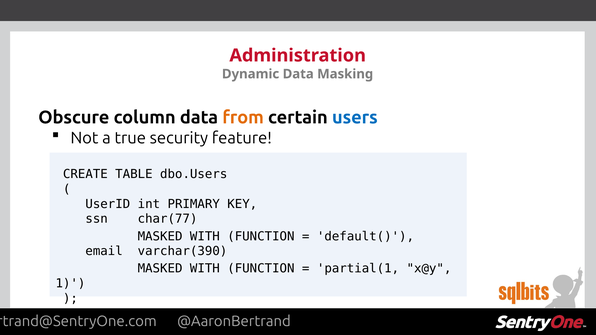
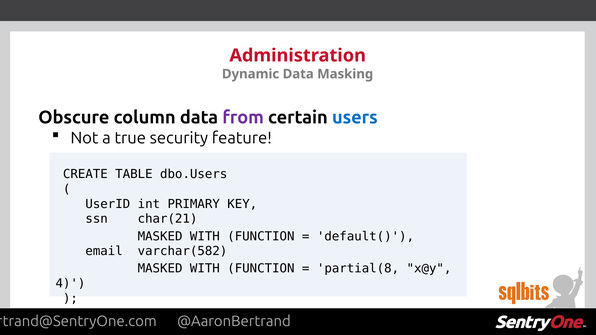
from colour: orange -> purple (243, 117)
char(77: char(77 -> char(21 (168, 219)
varchar(390: varchar(390 -> varchar(582 (182, 251)
partial(1: partial(1 -> partial(8 (358, 269)
1: 1 -> 4 (70, 284)
